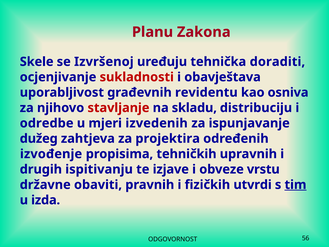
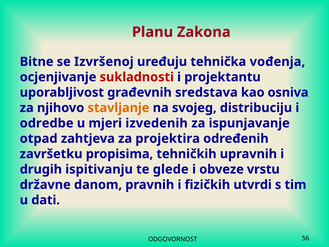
Skele: Skele -> Bitne (37, 62)
doraditi: doraditi -> vođenja (277, 62)
obavještava: obavještava -> projektantu (222, 77)
revidentu: revidentu -> sredstava (206, 92)
stavljanje colour: red -> orange (118, 108)
skladu: skladu -> svojeg (194, 108)
dužeg: dužeg -> otpad (39, 138)
izvođenje: izvođenje -> završetku (51, 154)
izjave: izjave -> glede (171, 169)
obaviti: obaviti -> danom (98, 185)
tim underline: present -> none (295, 185)
izda: izda -> dati (46, 200)
